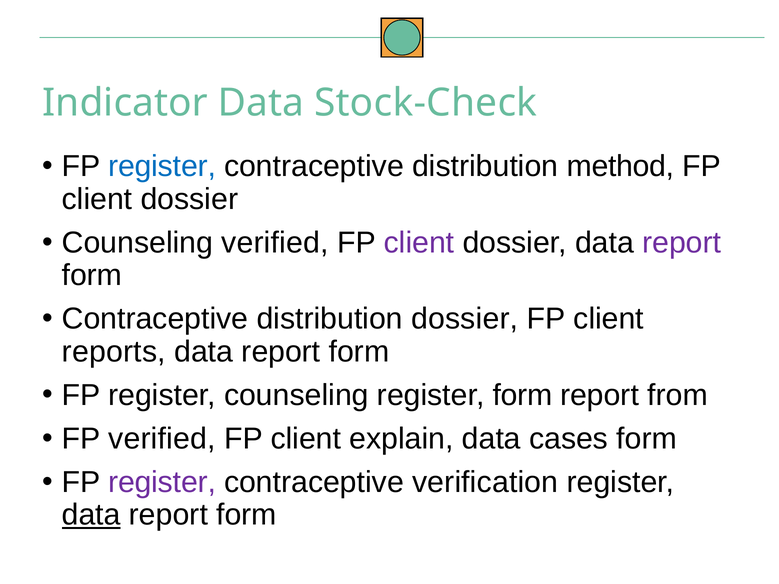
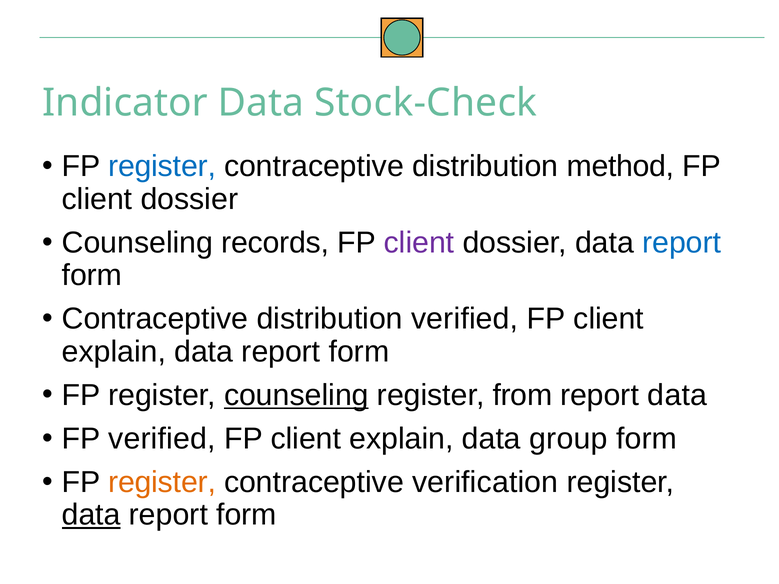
Counseling verified: verified -> records (275, 243)
report colour: purple -> blue (682, 243)
distribution dossier: dossier -> verified (465, 319)
reports: reports -> explain (114, 352)
counseling underline: none -> present (296, 395)
register form: form -> from (522, 395)
report from: from -> data (677, 395)
cases: cases -> group (568, 439)
register colour: purple -> orange (162, 482)
